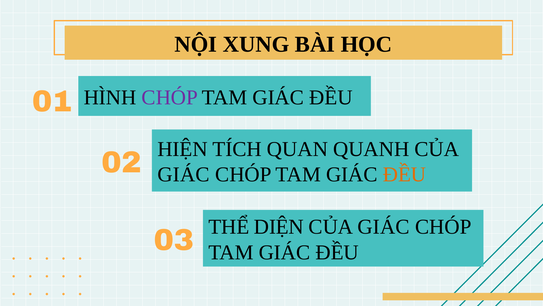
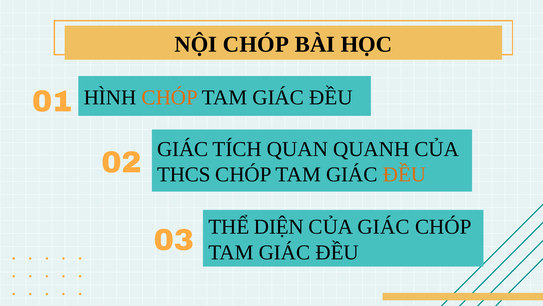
NỘI XUNG: XUNG -> CHÓP (256, 44)
CHÓP colour: purple -> orange (170, 97)
HIỆN: HIỆN -> GIÁC (183, 149)
GIÁC: GIÁC -> THCS (184, 174)
